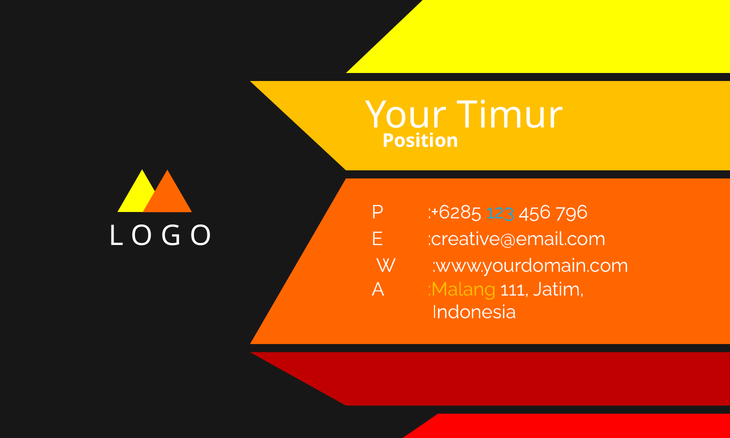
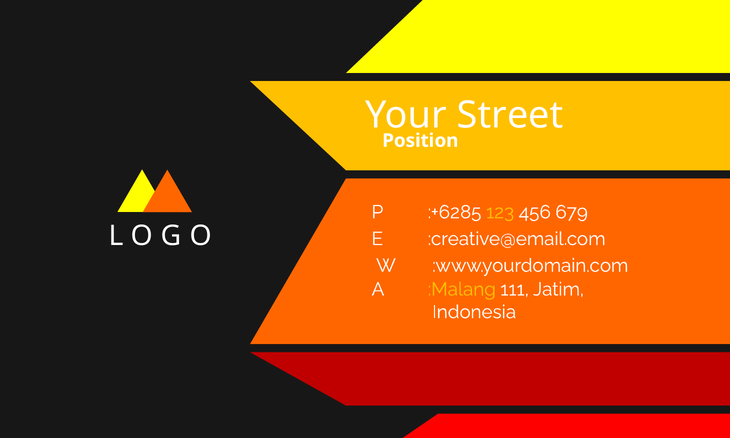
Timur: Timur -> Street (510, 115)
123 colour: light blue -> yellow (500, 212)
796: 796 -> 679 (572, 212)
